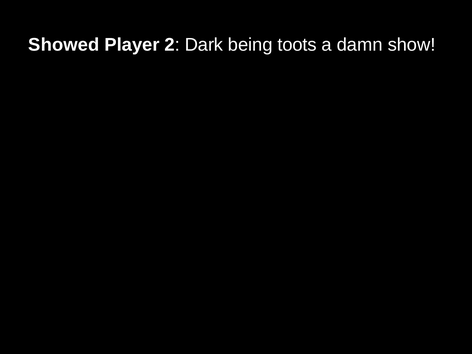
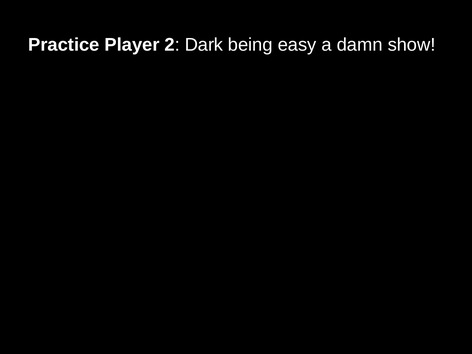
Showed: Showed -> Practice (64, 45)
toots: toots -> easy (297, 45)
